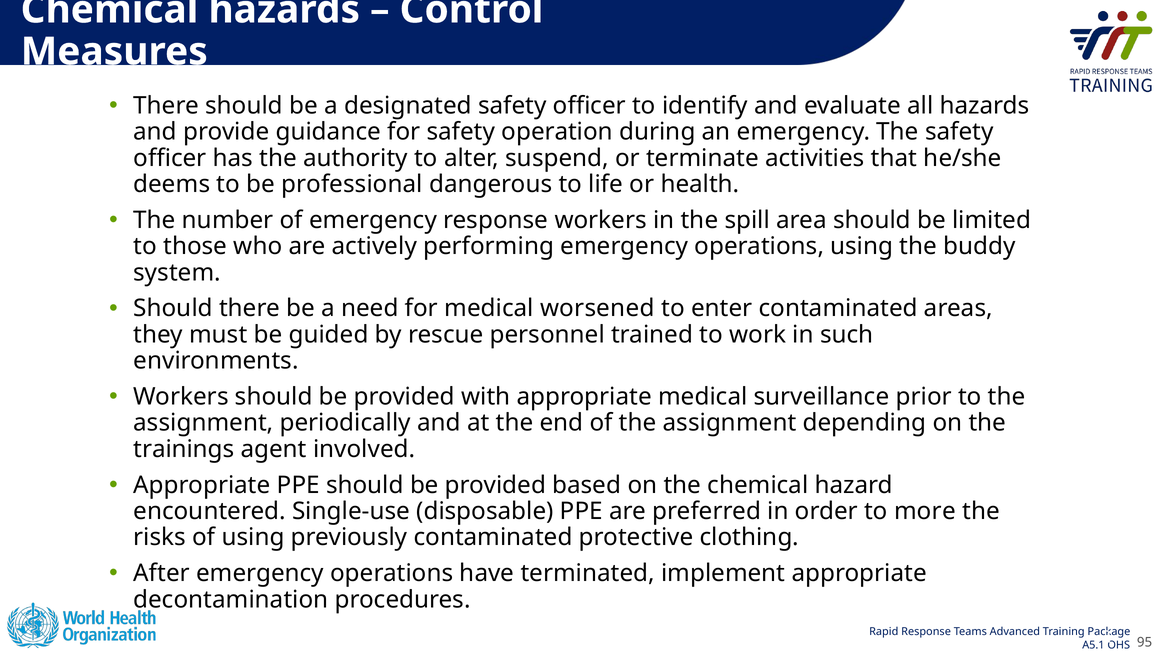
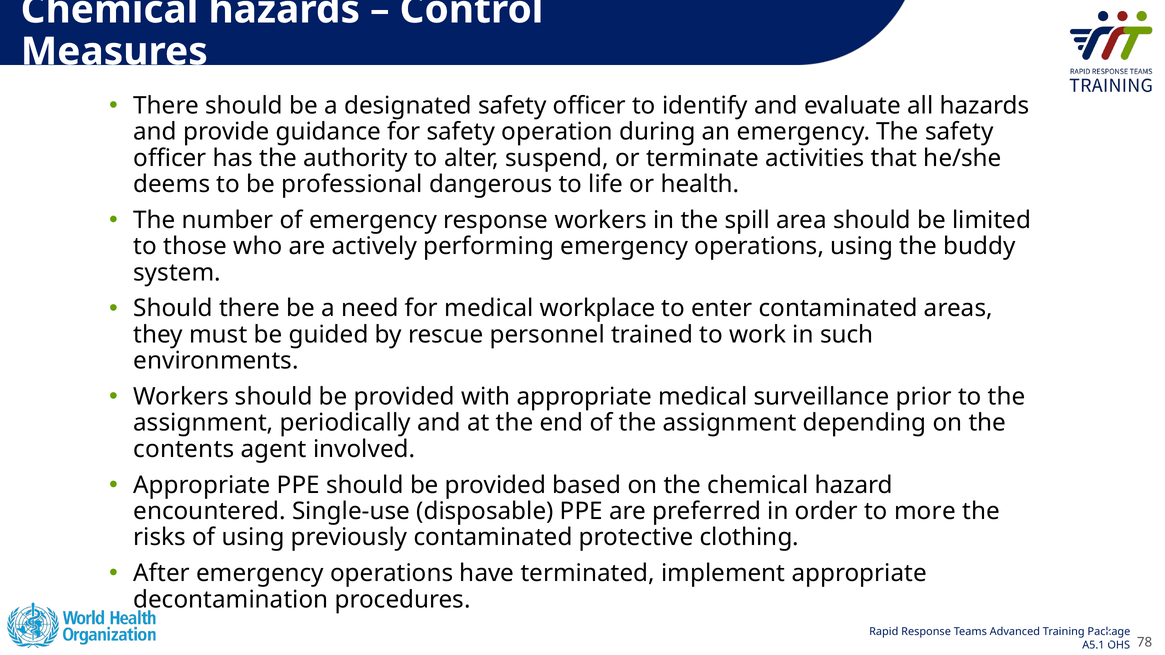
worsened: worsened -> workplace (598, 309)
trainings: trainings -> contents (184, 449)
95: 95 -> 78 (1145, 643)
